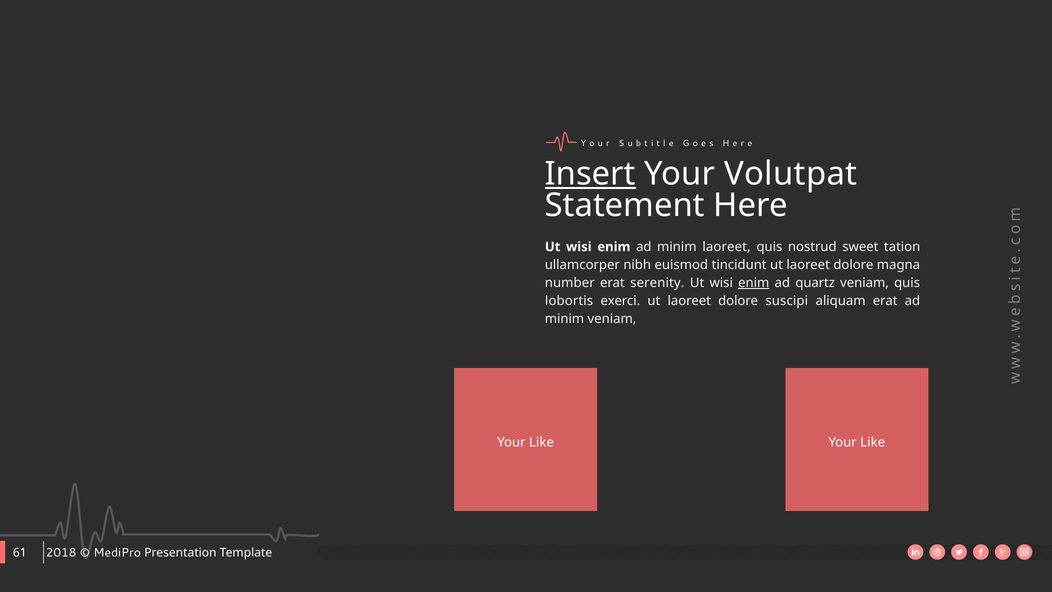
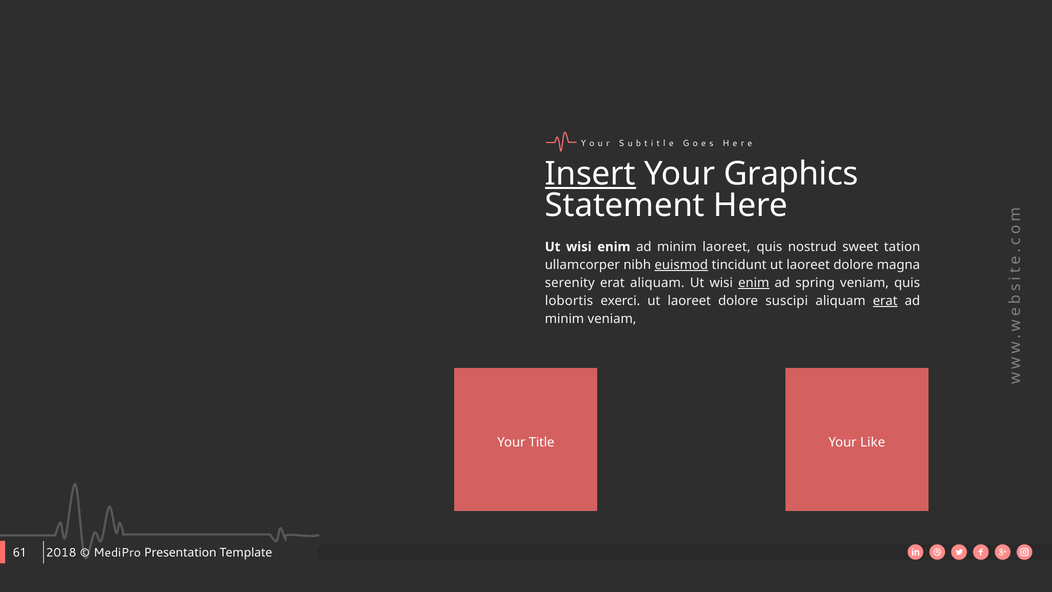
Volutpat: Volutpat -> Graphics (791, 174)
euismod underline: none -> present (681, 265)
number: number -> serenity (570, 283)
erat serenity: serenity -> aliquam (657, 283)
quartz: quartz -> spring (815, 283)
erat underline: none -> present (885, 301)
Like: Like -> Title (542, 442)
